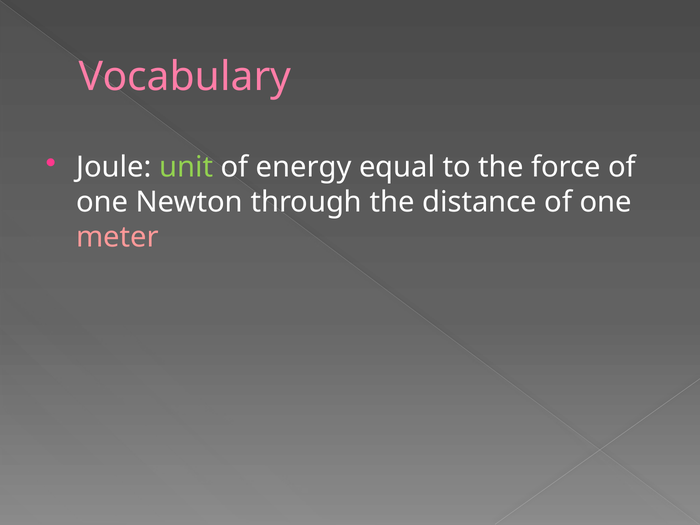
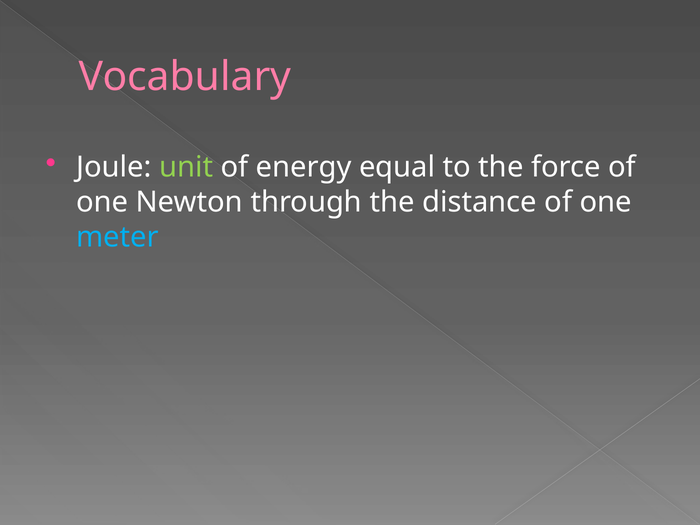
meter colour: pink -> light blue (118, 237)
